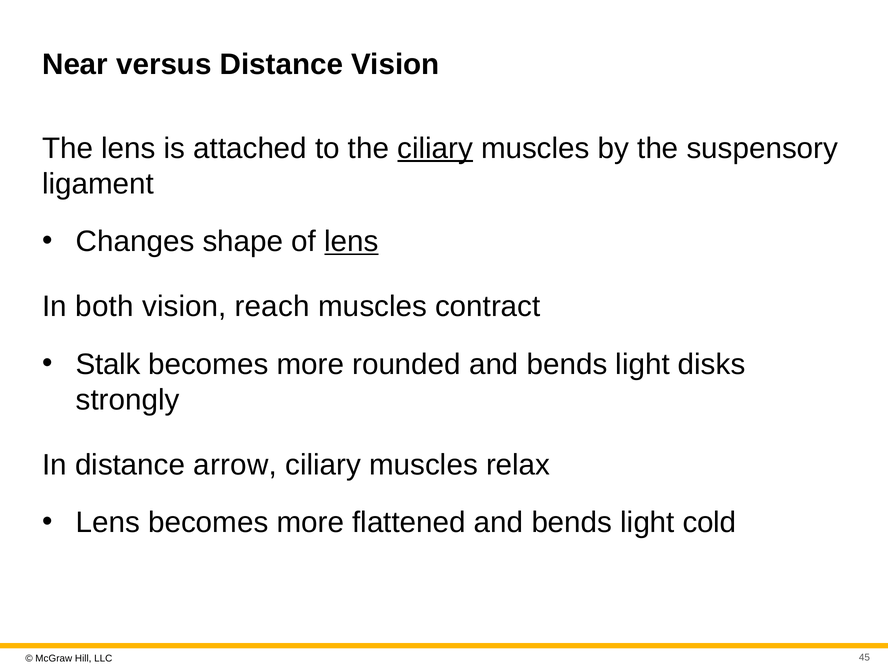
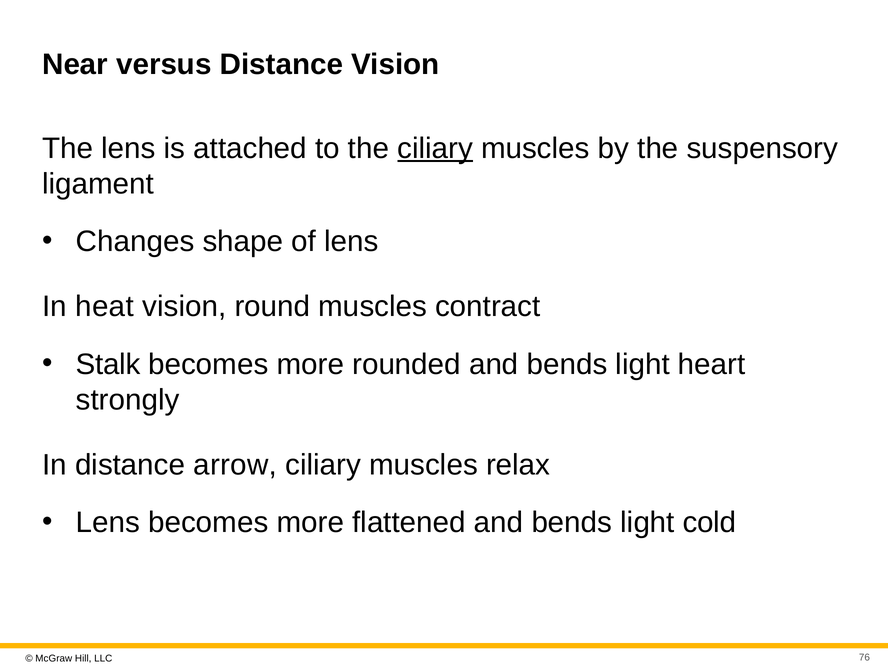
lens underline: present -> none (351, 241)
both: both -> heat (105, 307)
reach: reach -> round (272, 307)
disks: disks -> heart (712, 364)
45: 45 -> 76 (864, 658)
